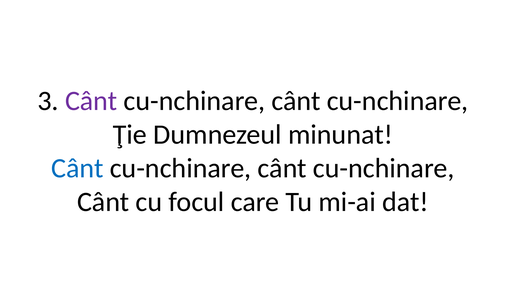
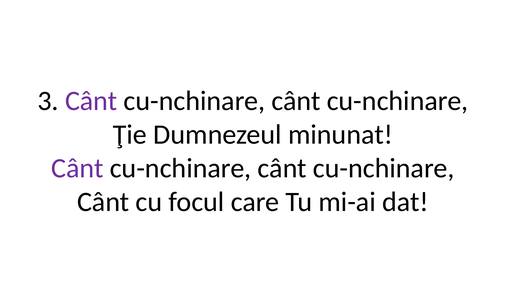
Cânt colour: blue -> purple (77, 169)
